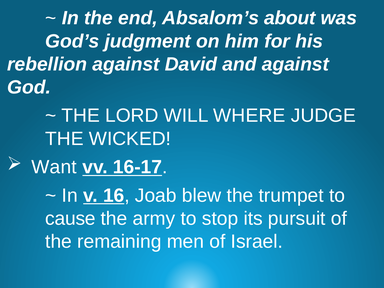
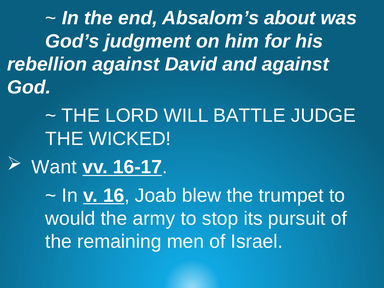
WHERE: WHERE -> BATTLE (249, 116)
cause: cause -> would (70, 218)
